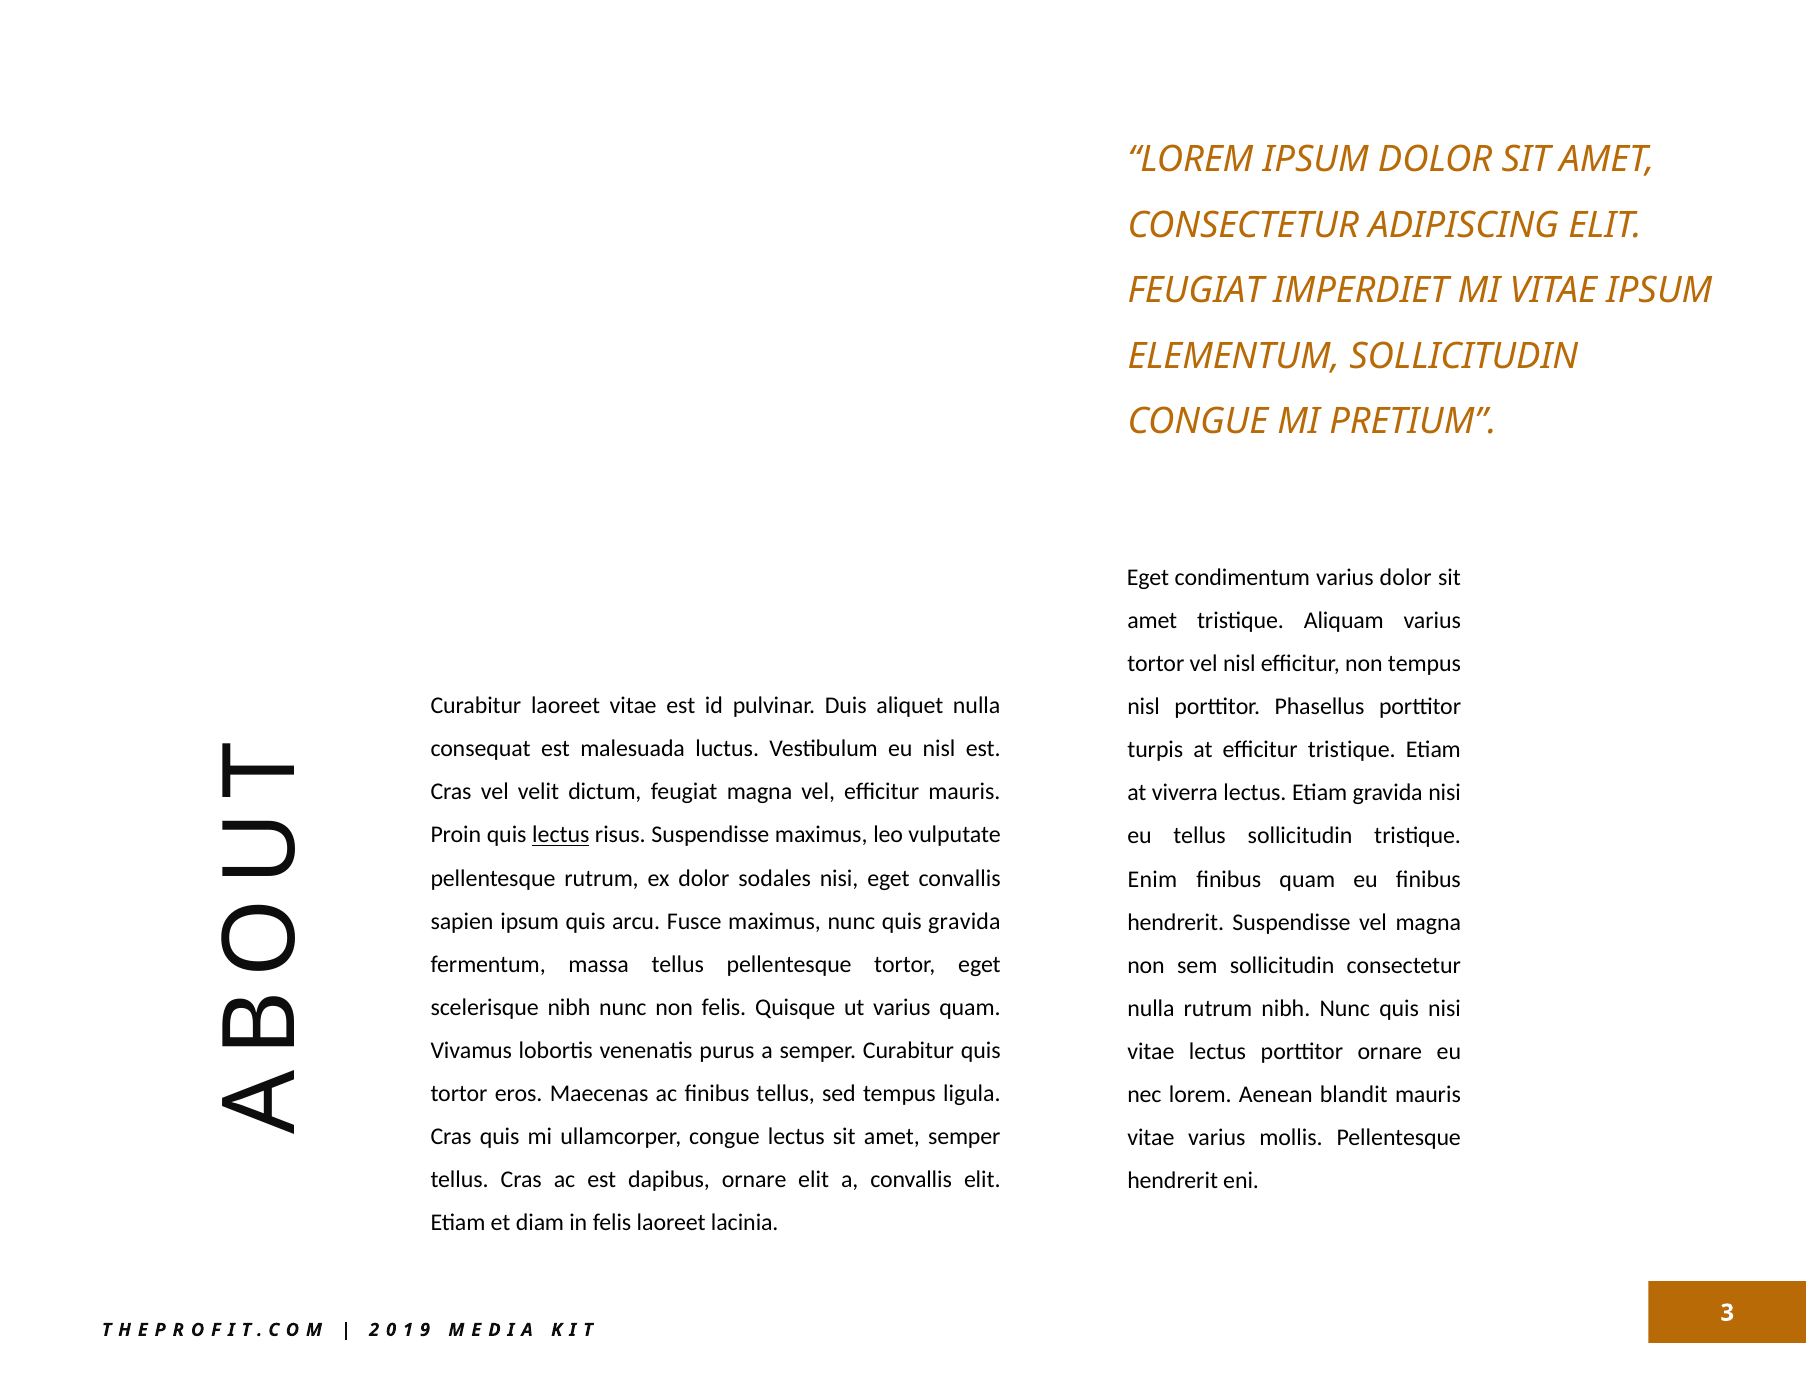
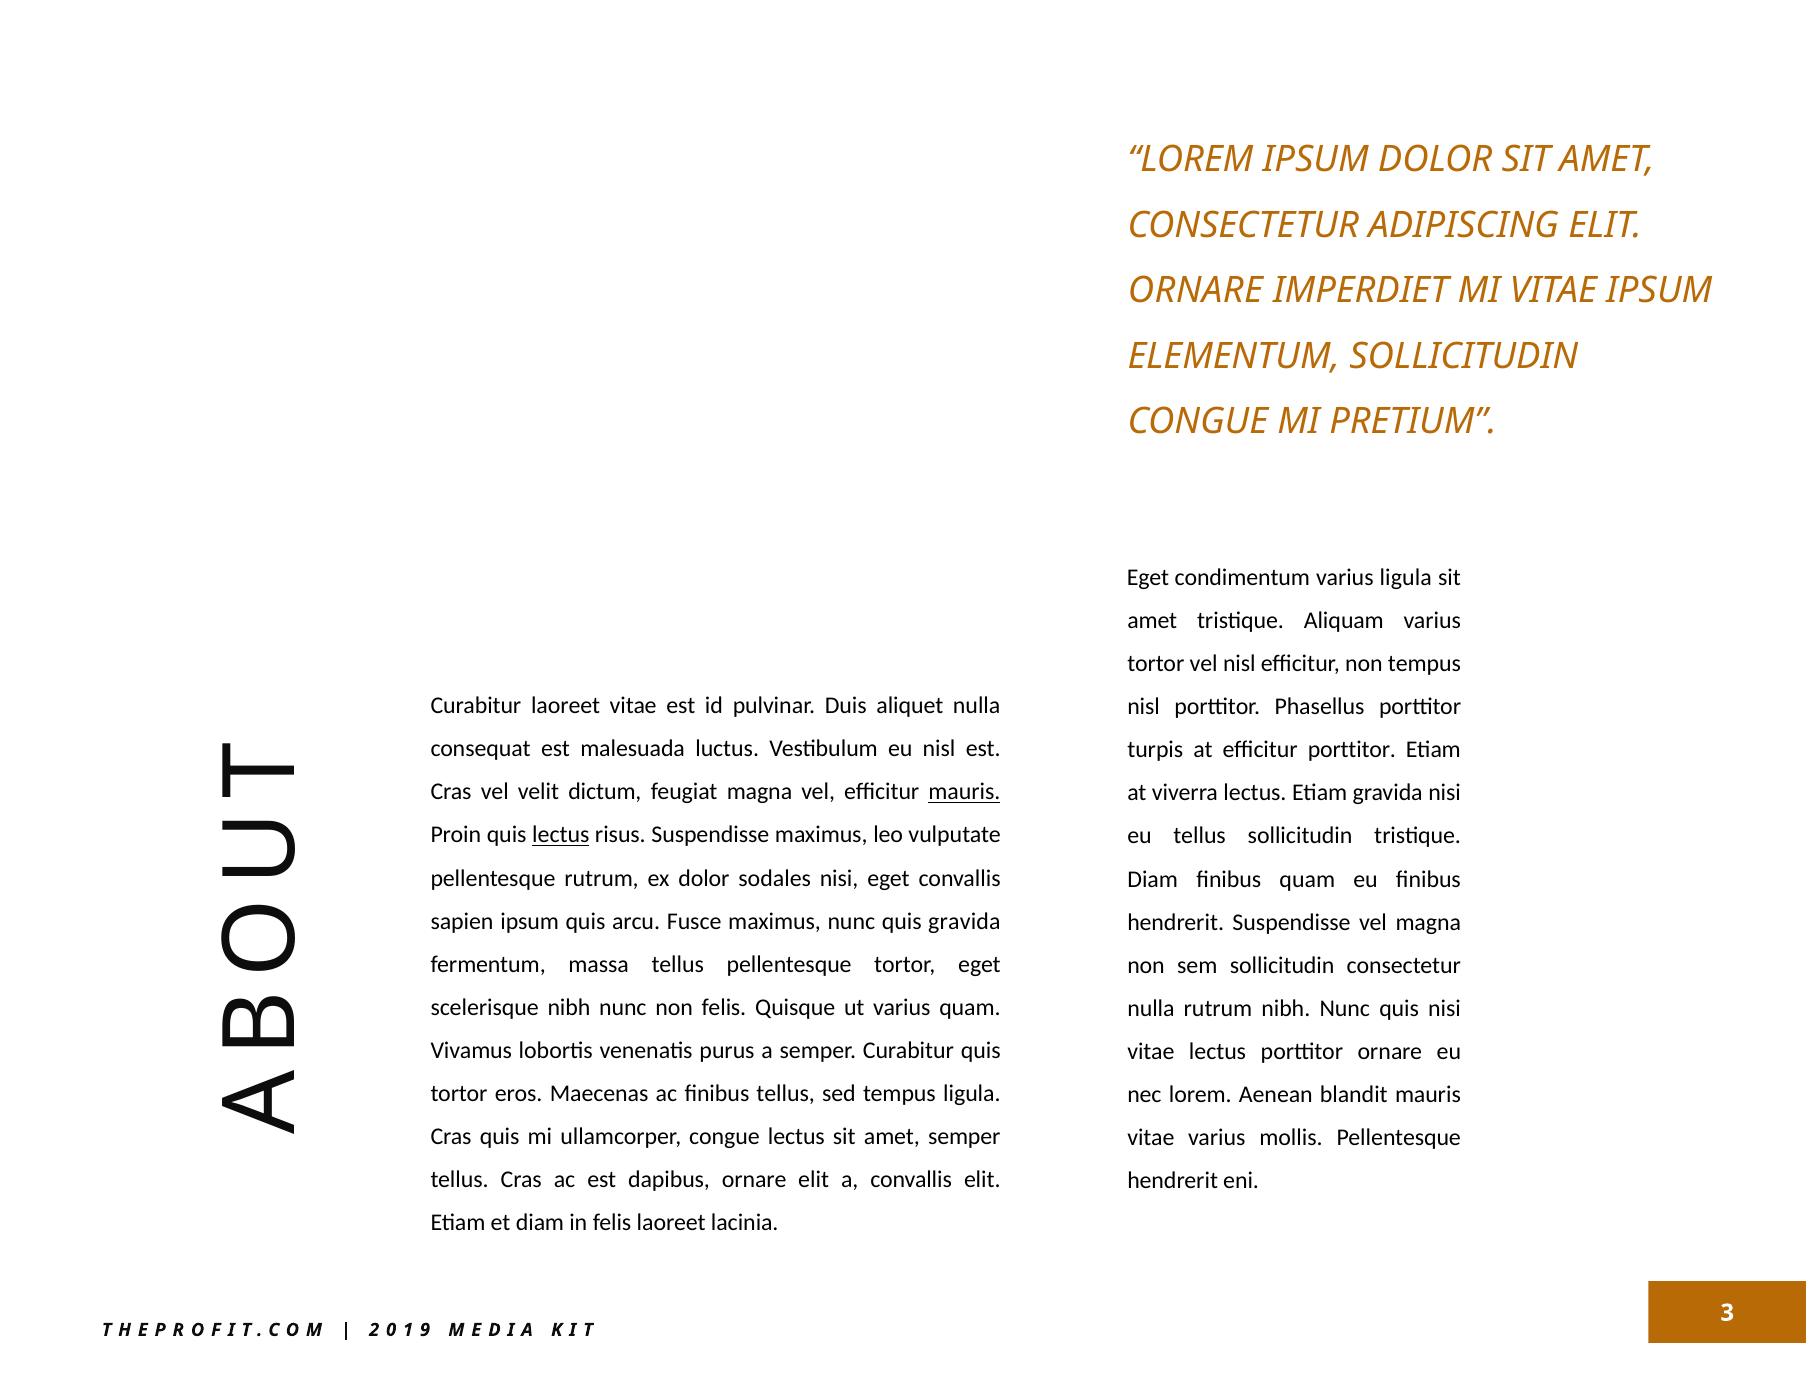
FEUGIAT: FEUGIAT -> ORNARE (1195, 291)
varius dolor: dolor -> ligula (1406, 577)
efficitur tristique: tristique -> porttitor (1352, 750)
mauris underline: none -> present (964, 792)
Enim: Enim -> Diam (1153, 879)
